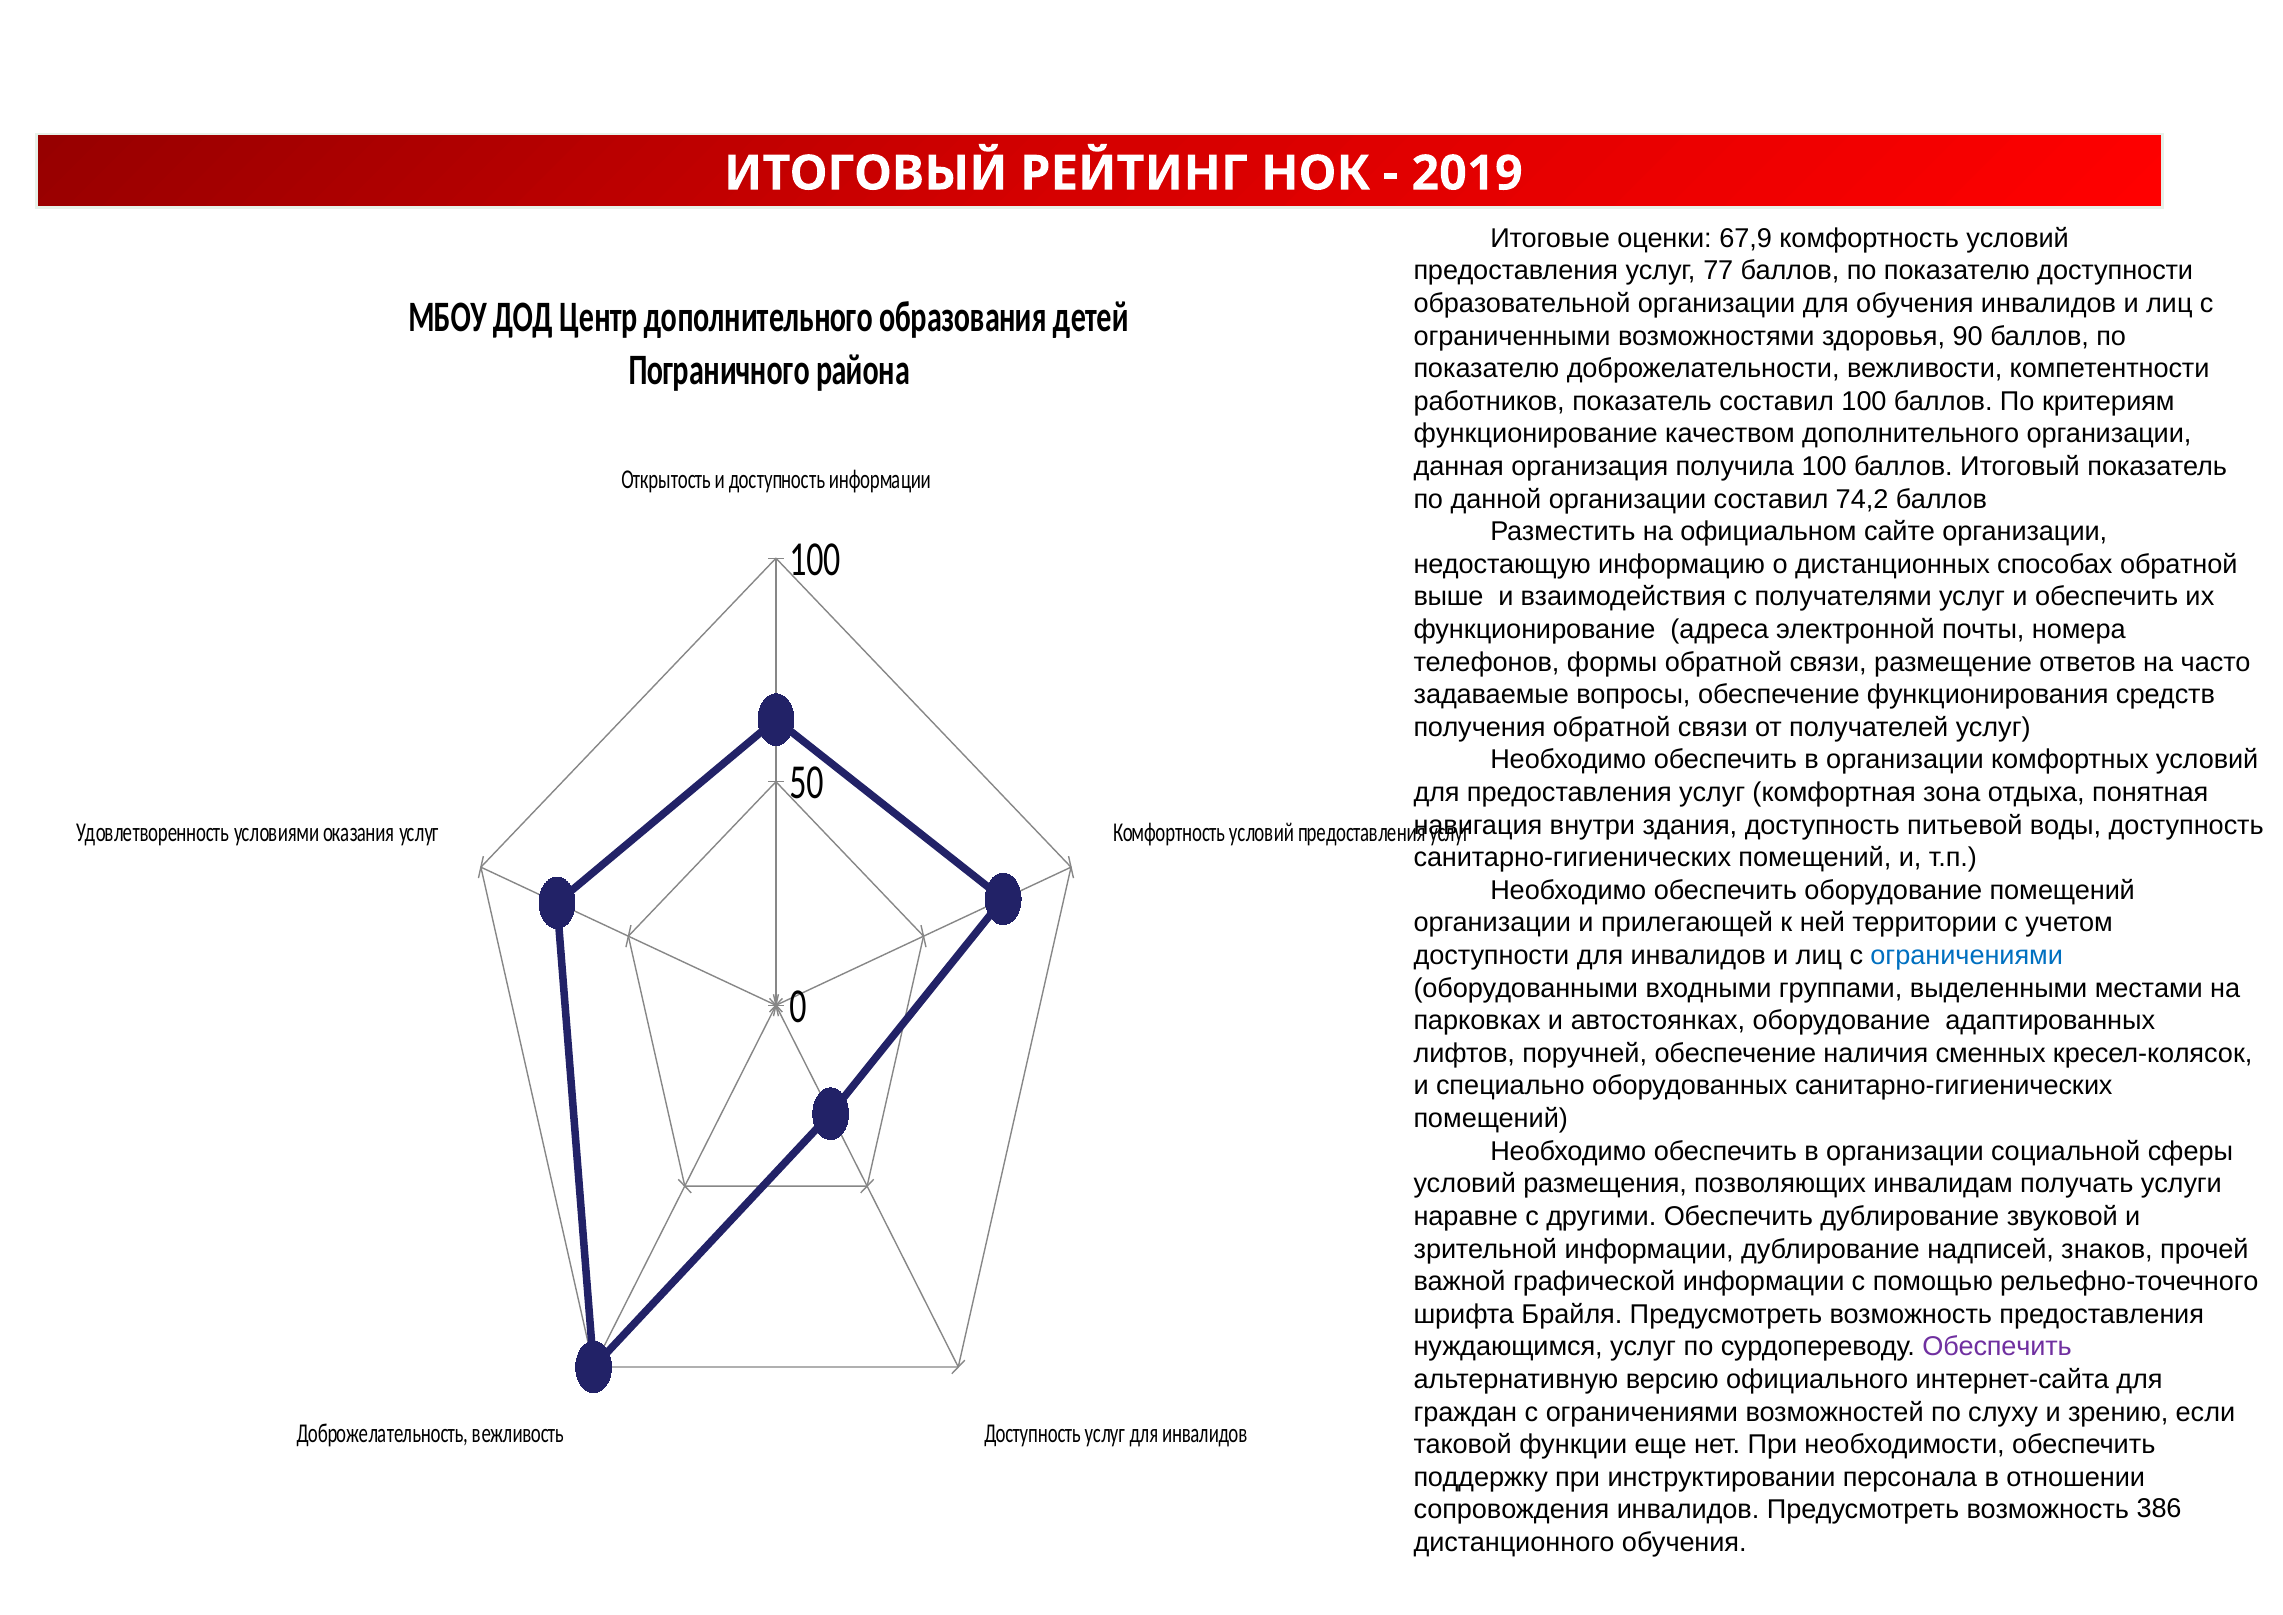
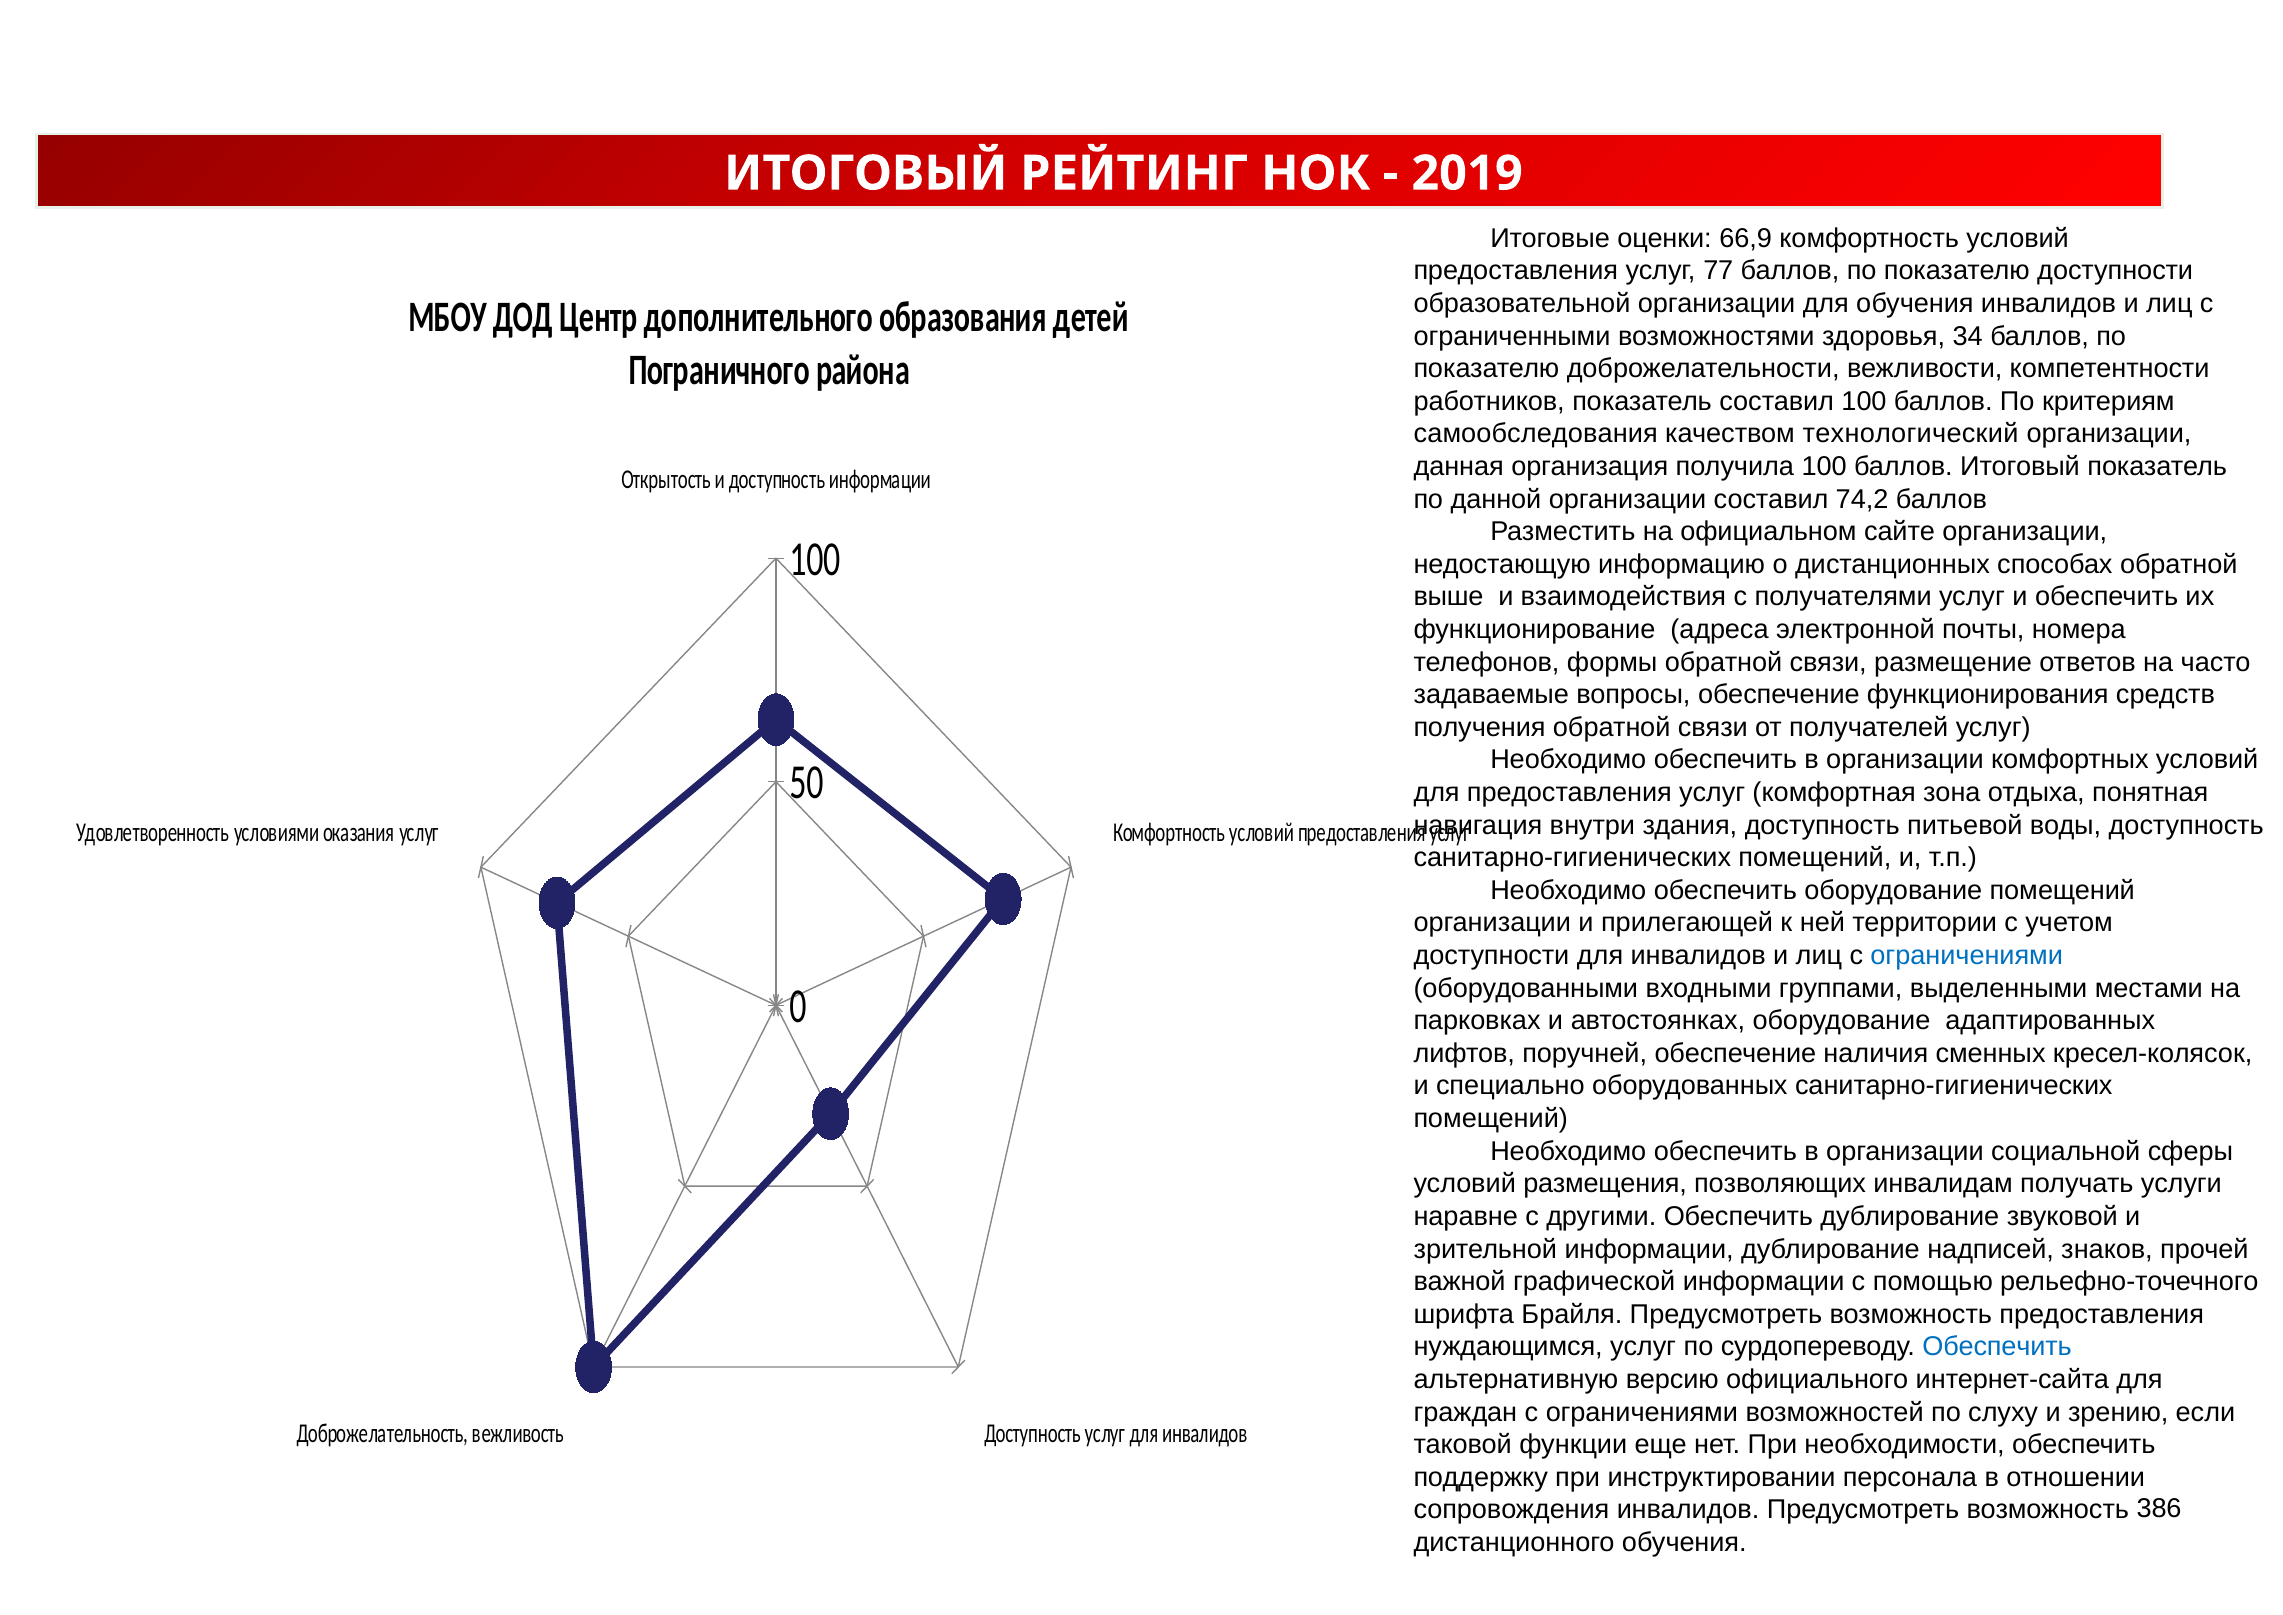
67,9: 67,9 -> 66,9 (1746, 238)
90: 90 -> 34 (1968, 336)
функционирование: функционирование -> самообследования (1536, 434)
качеством дополнительного: дополнительного -> технологический (1911, 434)
Обеспечить colour: purple -> blue (1997, 1346)
